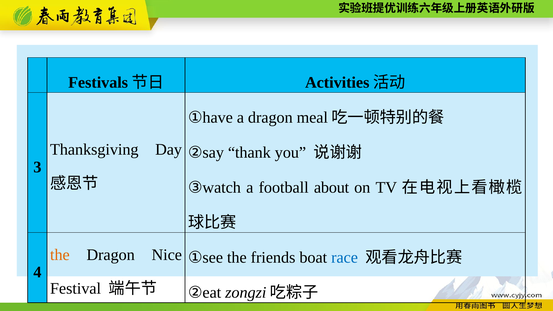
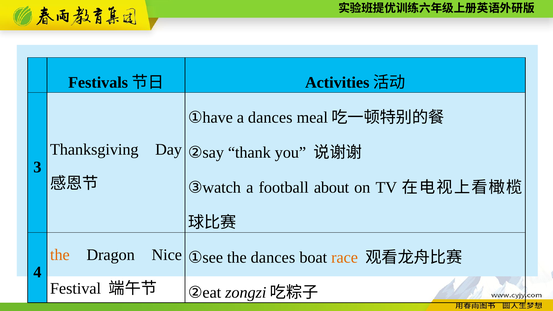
a dragon: dragon -> dances (270, 118)
the friends: friends -> dances (273, 258)
race colour: blue -> orange (345, 258)
